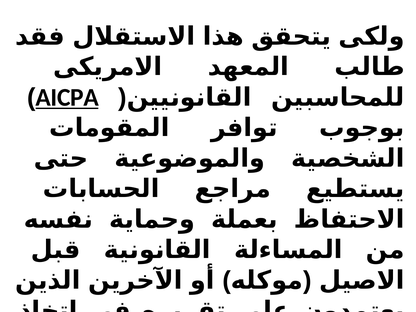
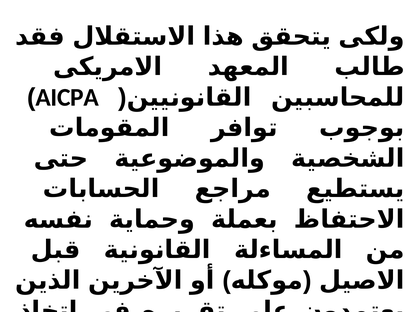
AICPA underline: present -> none (67, 97)
